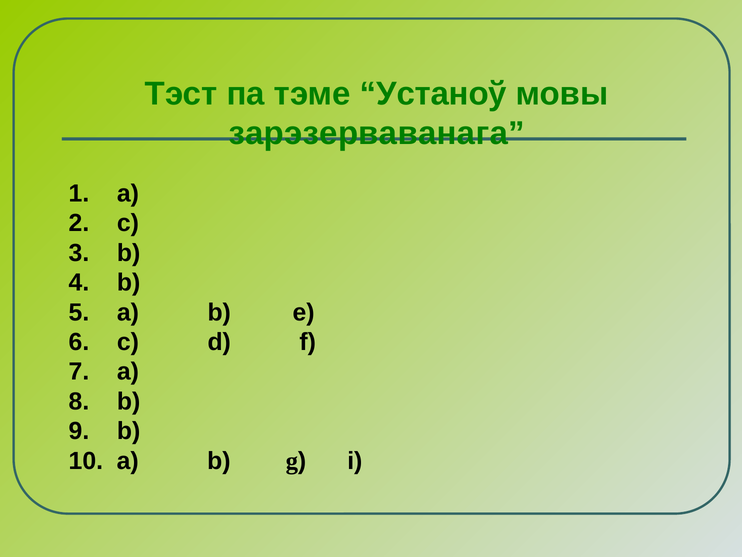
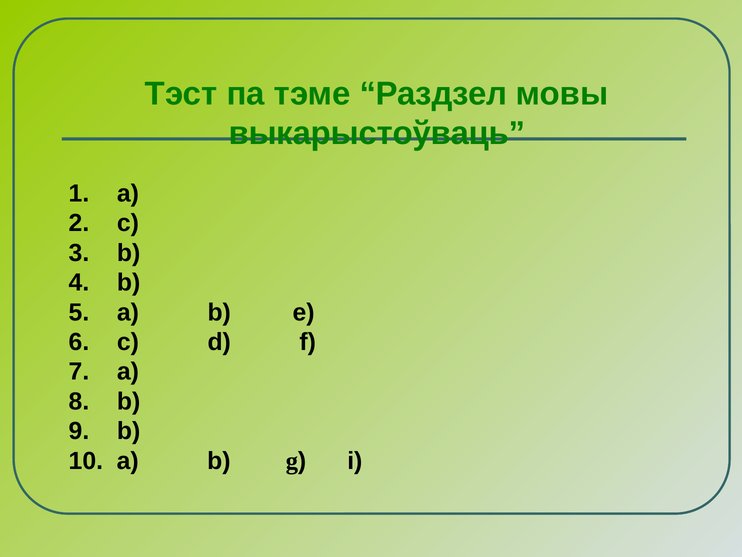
Устаноў: Устаноў -> Раздзел (433, 94)
зарэзерваванага: зарэзерваванага -> выкарыстоўваць (377, 133)
